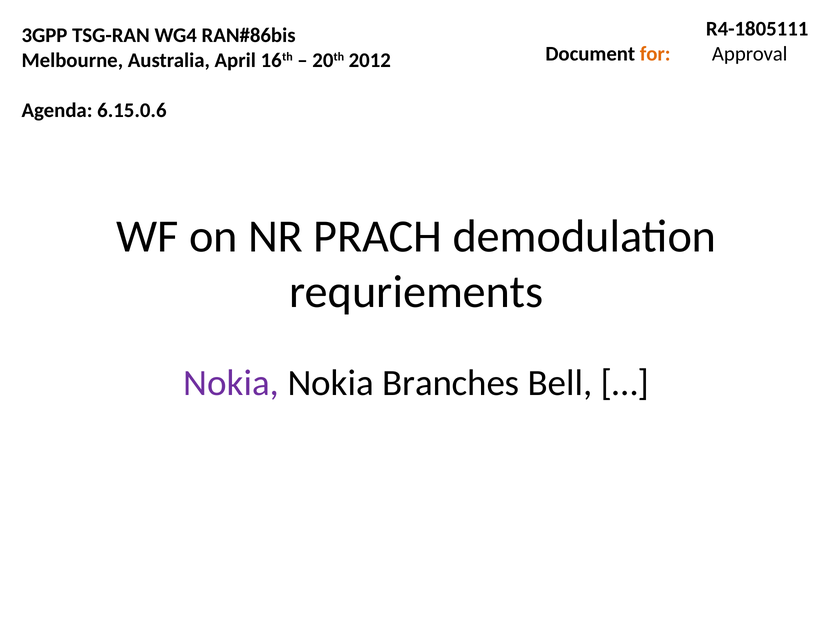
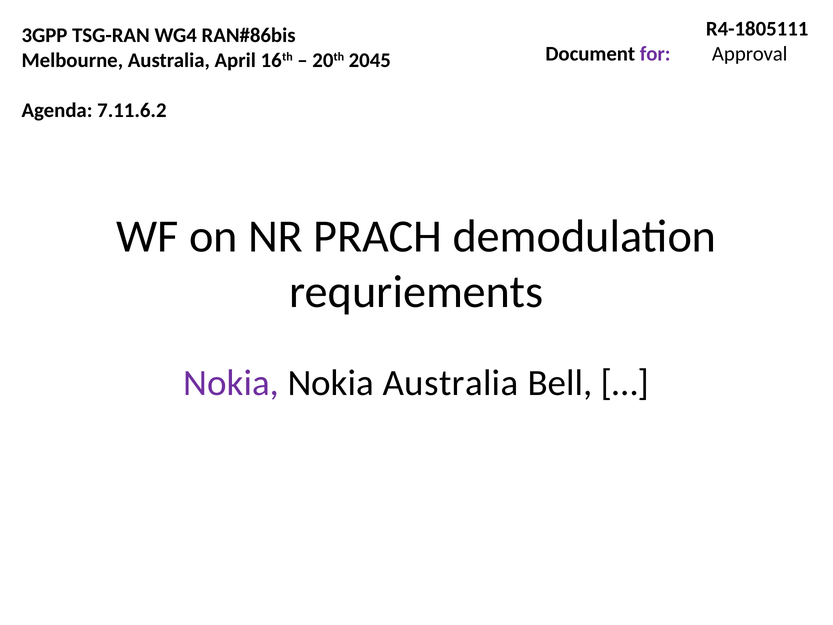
for colour: orange -> purple (655, 54)
2012: 2012 -> 2045 (370, 60)
6.15.0.6: 6.15.0.6 -> 7.11.6.2 (132, 110)
Nokia Branches: Branches -> Australia (451, 383)
